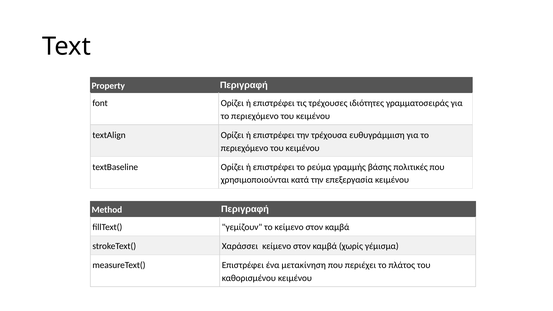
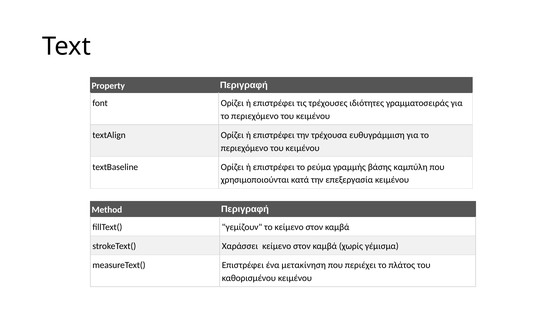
πολιτικές: πολιτικές -> καμπύλη (411, 167)
